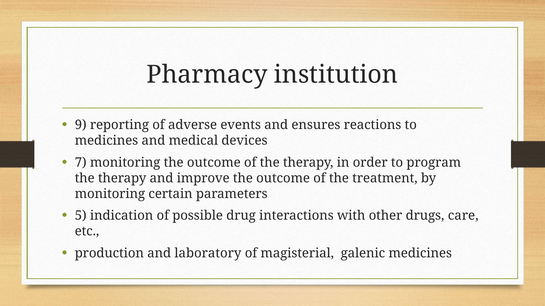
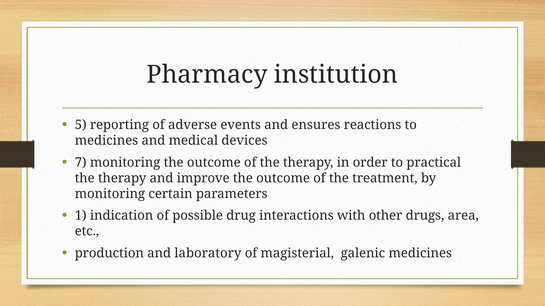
9: 9 -> 5 (81, 125)
program: program -> practical (434, 163)
5: 5 -> 1 (81, 216)
care: care -> area (463, 216)
